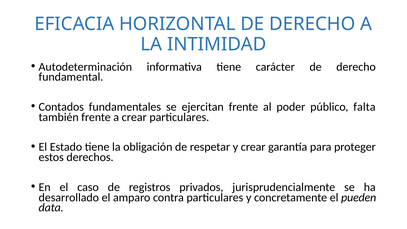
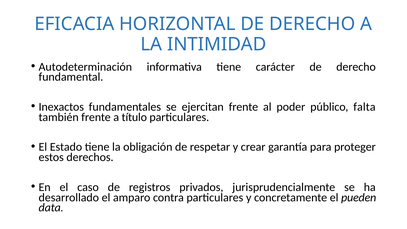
Contados: Contados -> Inexactos (61, 107)
a crear: crear -> título (134, 117)
